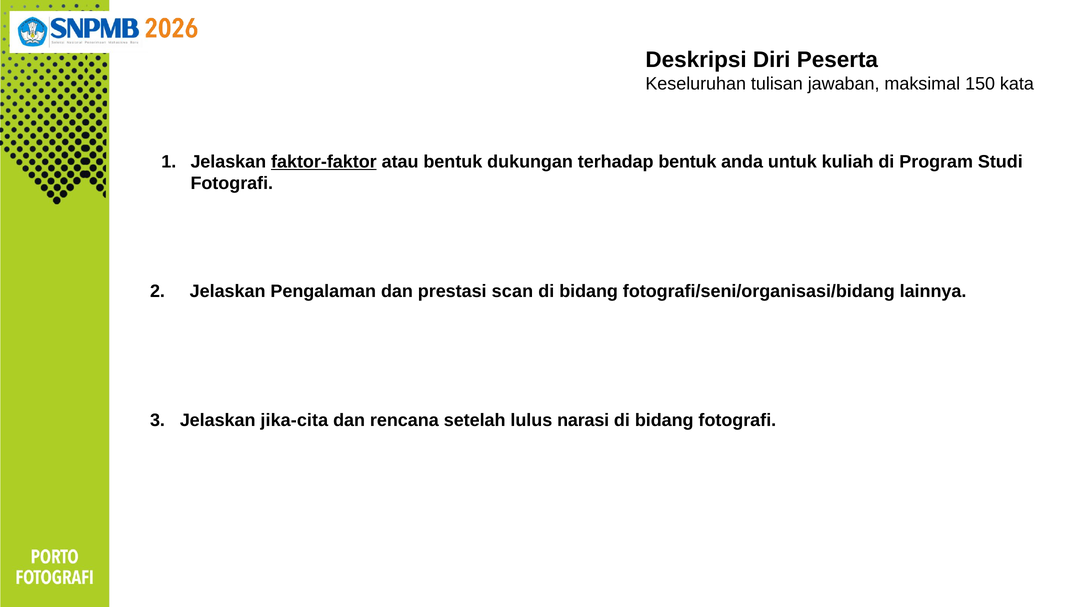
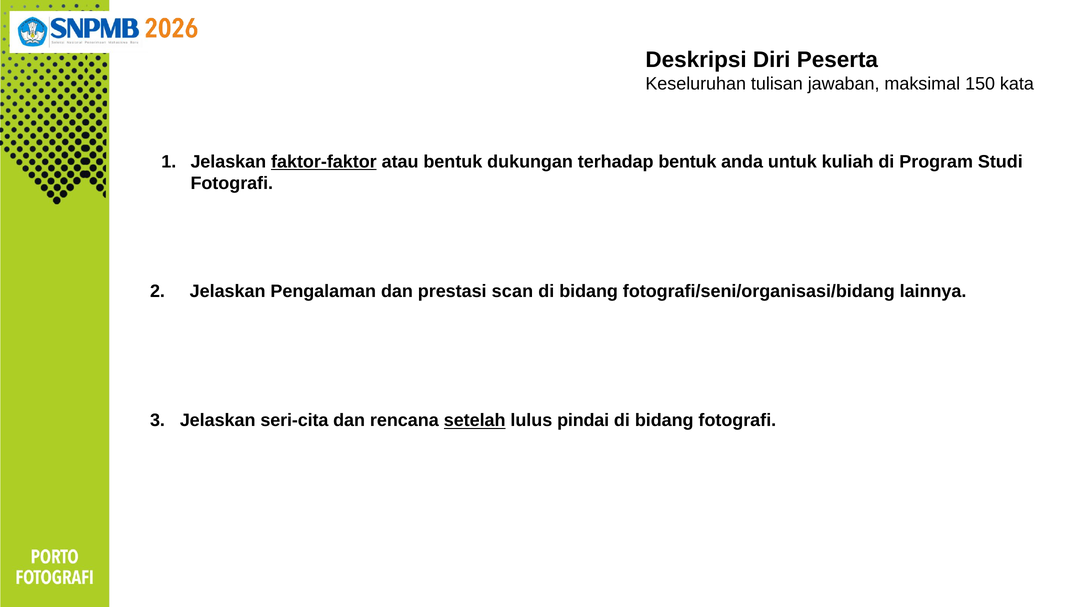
jika-cita: jika-cita -> seri-cita (294, 421)
setelah underline: none -> present (475, 421)
narasi: narasi -> pindai (583, 421)
